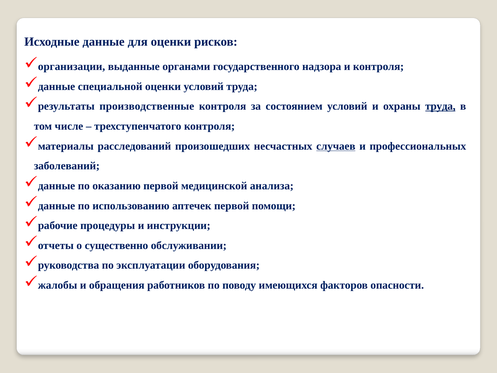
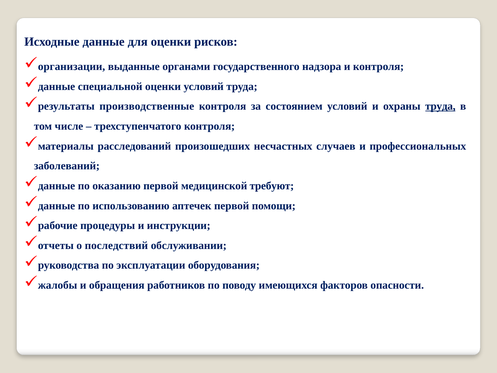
случаев underline: present -> none (336, 146)
анализа: анализа -> требуют (272, 186)
существенно: существенно -> последствий (116, 245)
